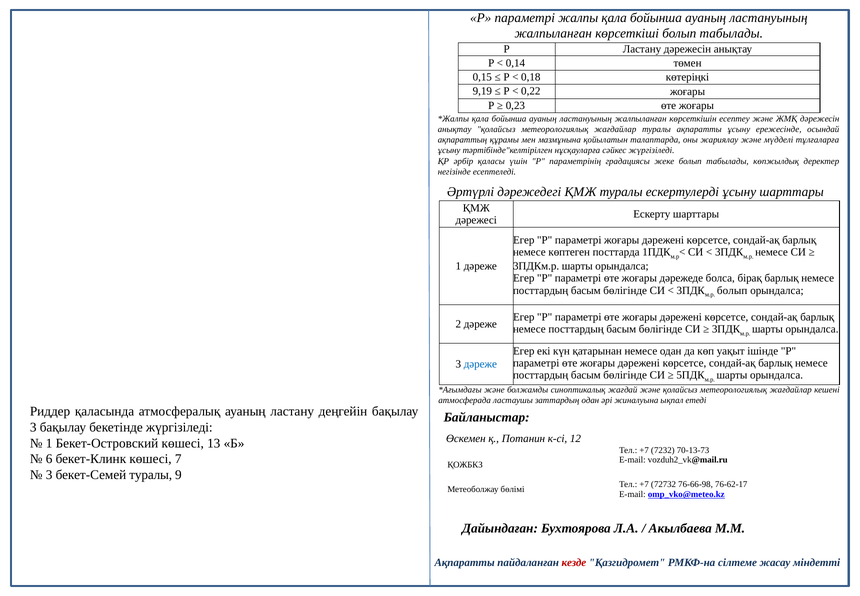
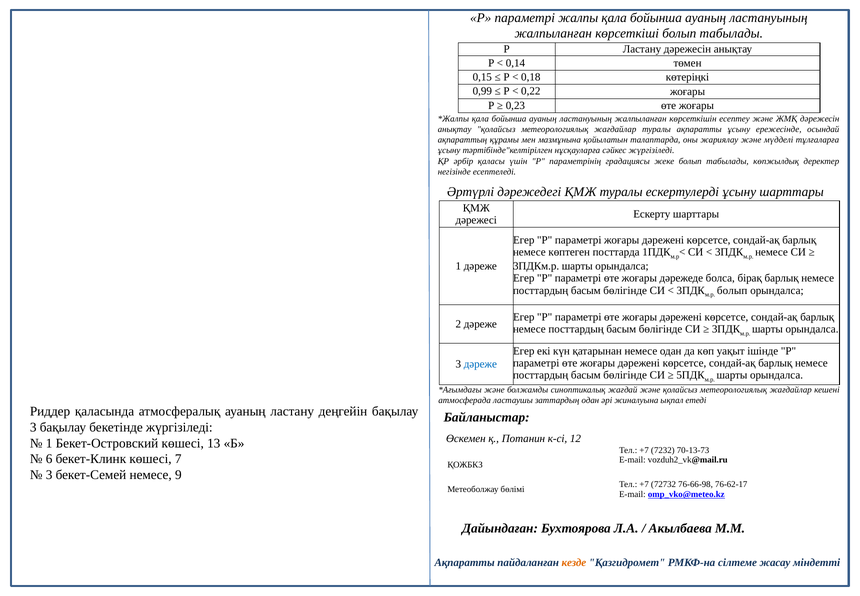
9,19: 9,19 -> 0,99 (482, 91)
бекет-Семей туралы: туралы -> немесе (151, 475)
кезде colour: red -> orange (574, 562)
